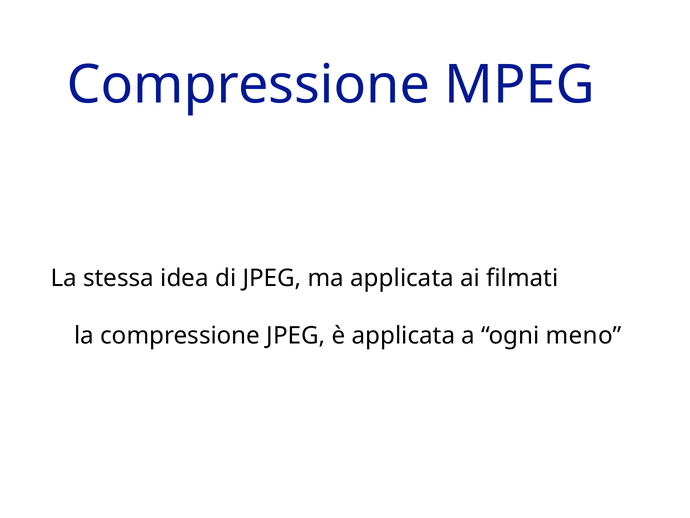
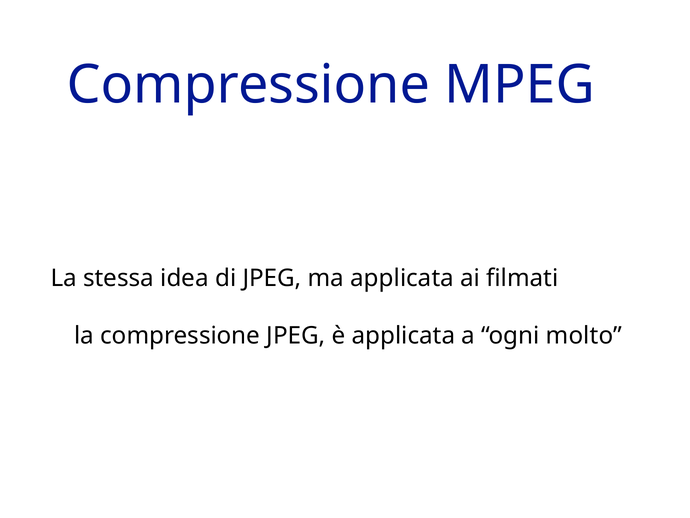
meno: meno -> molto (584, 335)
